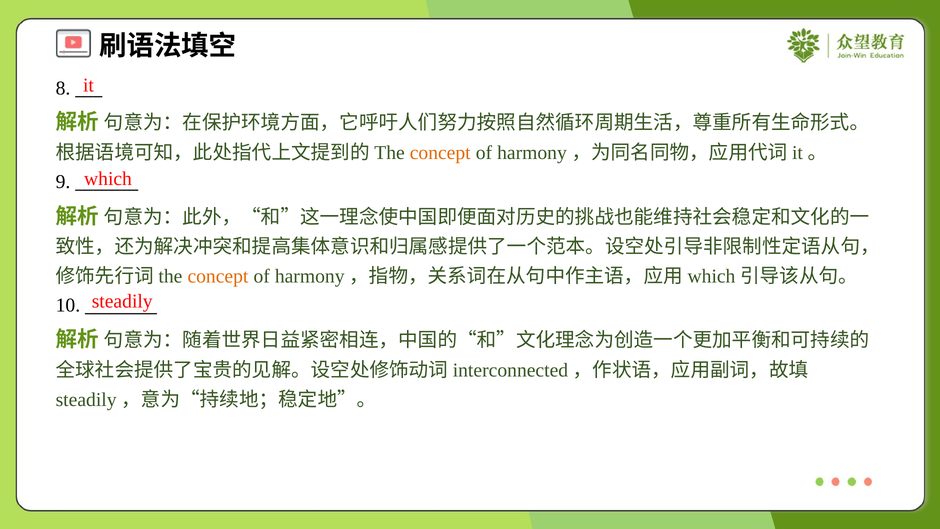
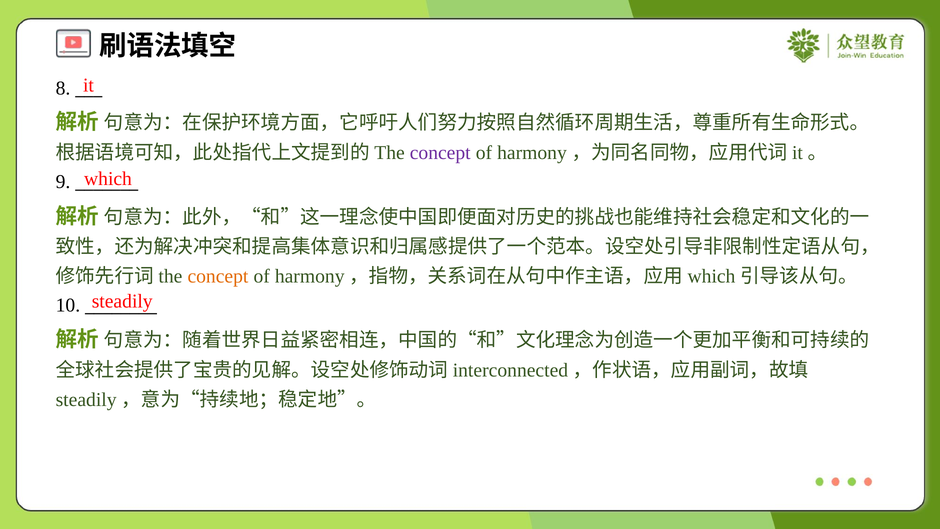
concept colour: orange -> purple (440, 153)
